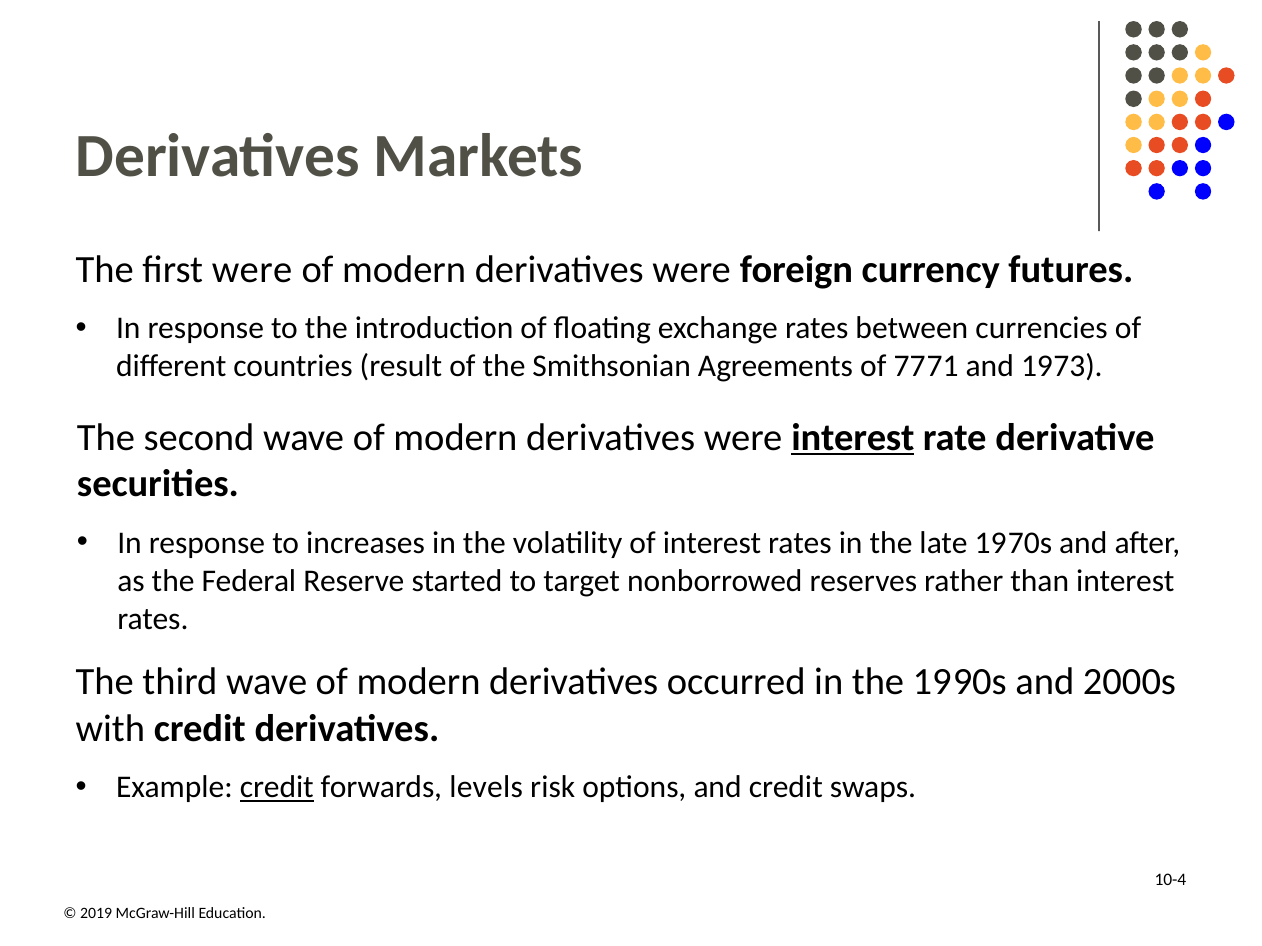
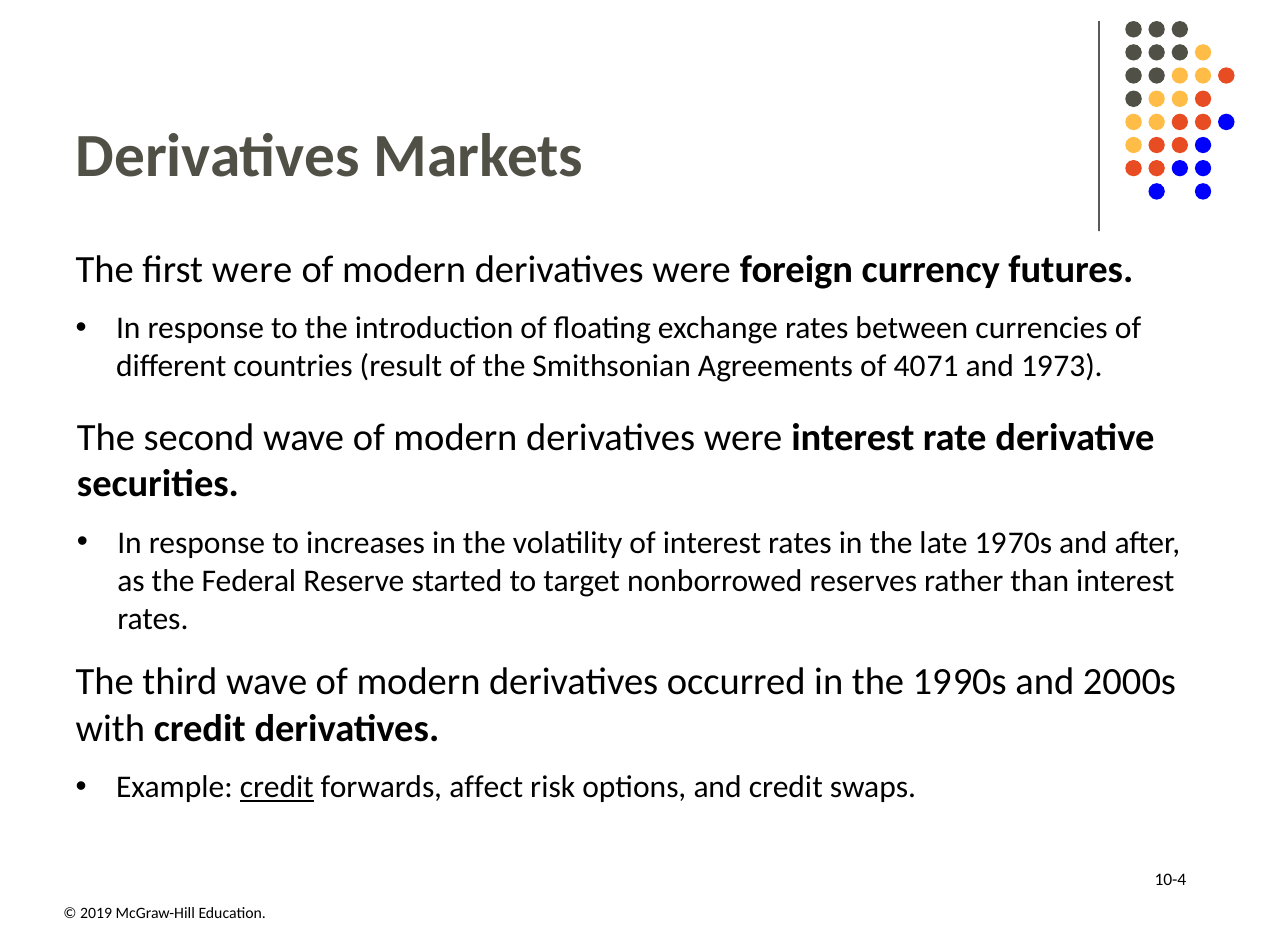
77: 77 -> 40 (910, 366)
interest underline: present -> none (853, 438)
levels: levels -> affect (486, 788)
